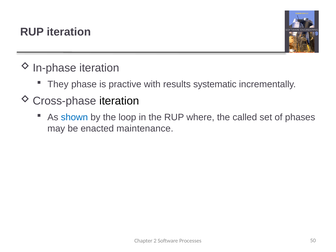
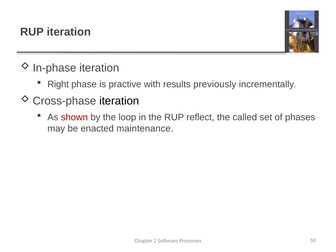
They: They -> Right (58, 84)
systematic: systematic -> previously (215, 84)
shown colour: blue -> red (74, 117)
where: where -> reflect (200, 117)
